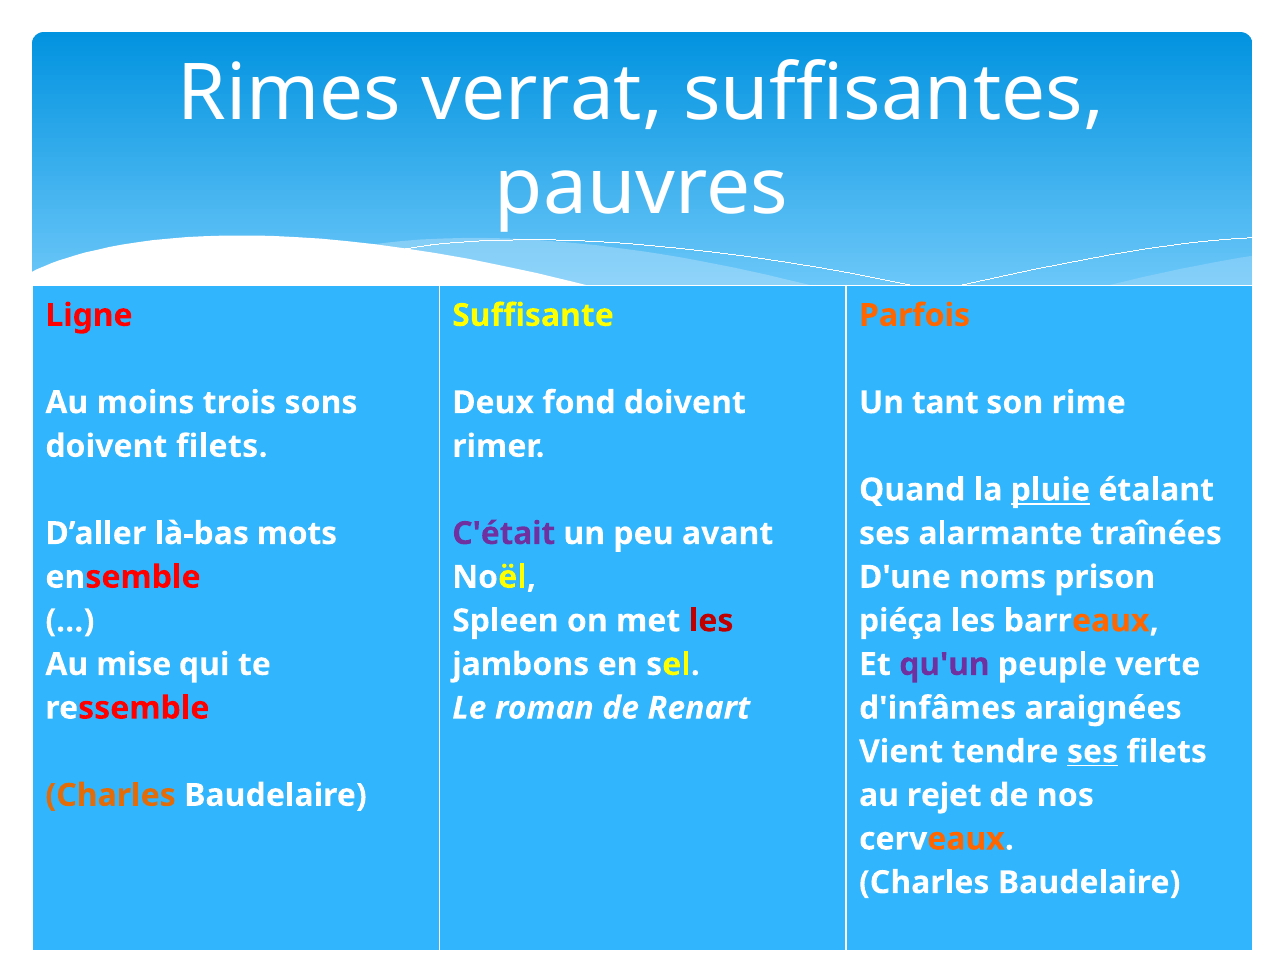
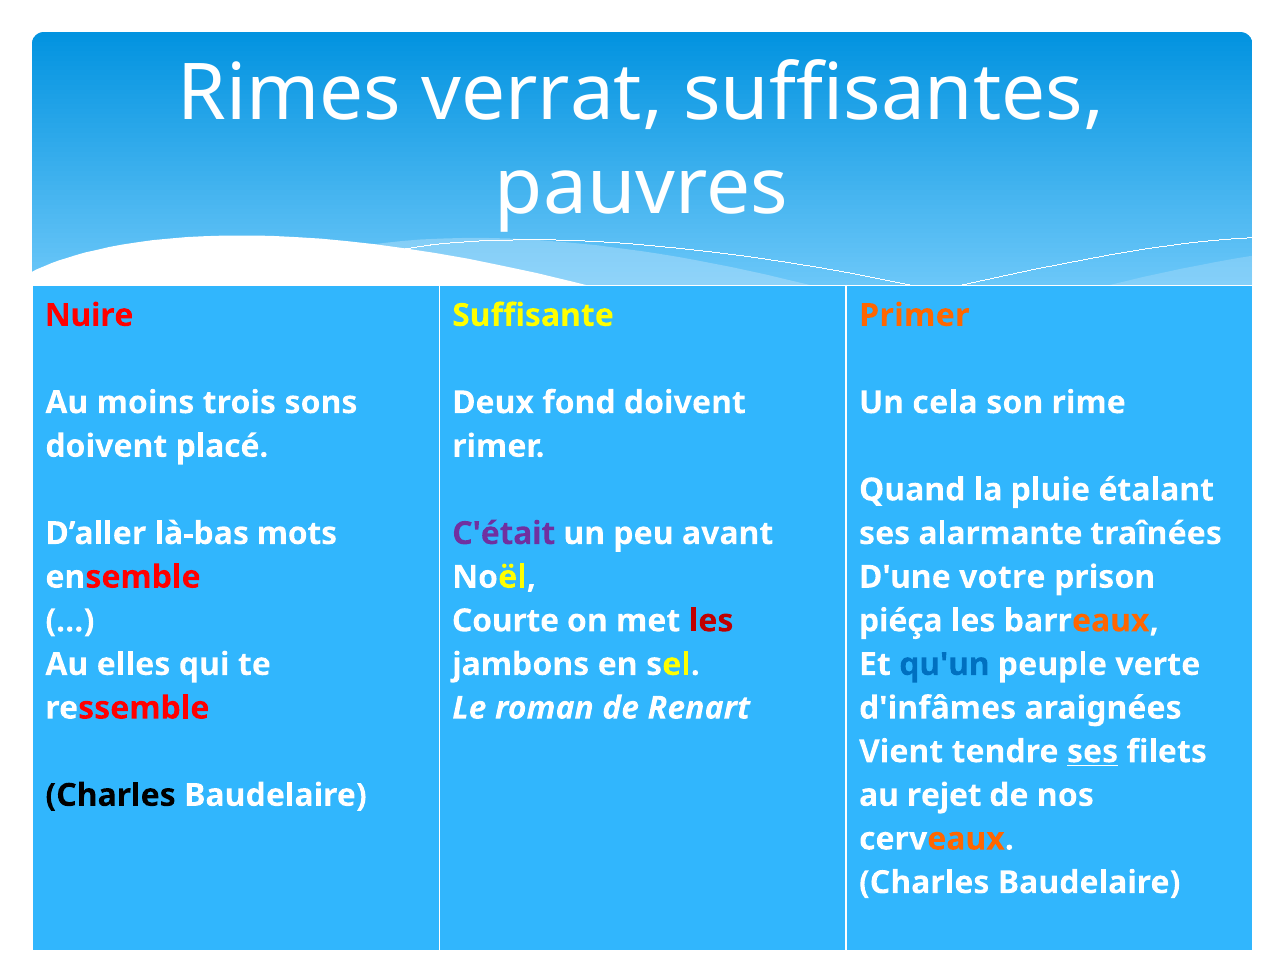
Ligne: Ligne -> Nuire (89, 315)
Parfois: Parfois -> Primer (914, 315)
tant: tant -> cela (945, 403)
doivent filets: filets -> placé (222, 446)
pluie underline: present -> none (1050, 490)
noms: noms -> votre (1002, 577)
Spleen: Spleen -> Courte (506, 621)
mise: mise -> elles (134, 665)
qu'un colour: purple -> blue (944, 665)
Charles colour: orange -> black (111, 796)
